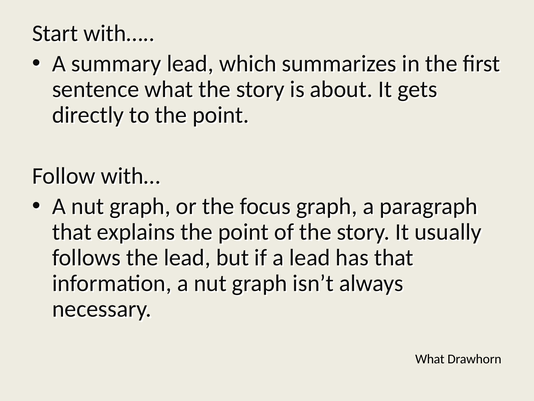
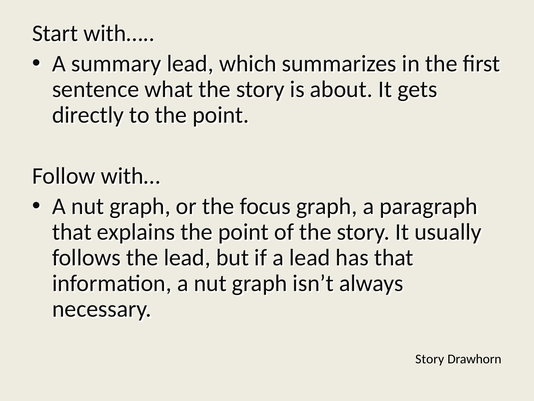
What: What -> Story (430, 359)
